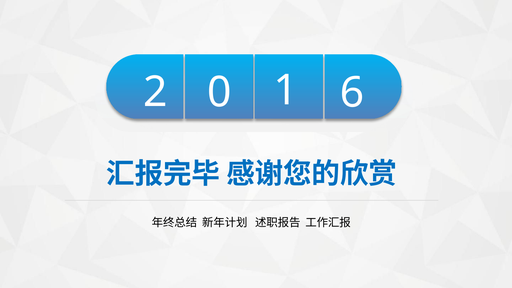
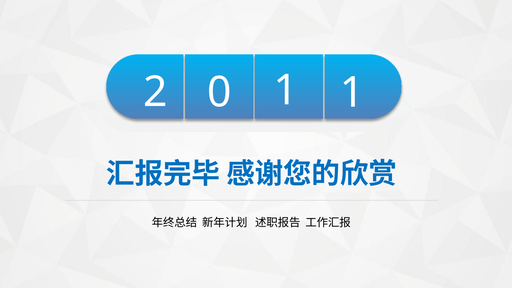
1 6: 6 -> 1 (352, 93)
